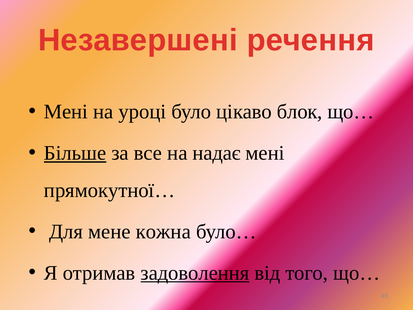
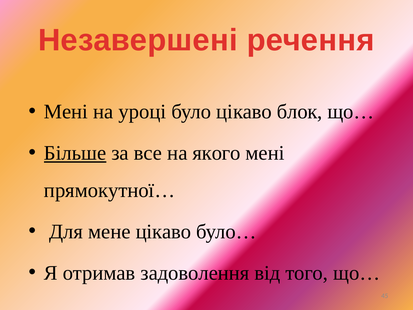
надає: надає -> якого (217, 153)
мене кожна: кожна -> цікаво (163, 231)
задоволення underline: present -> none (195, 273)
